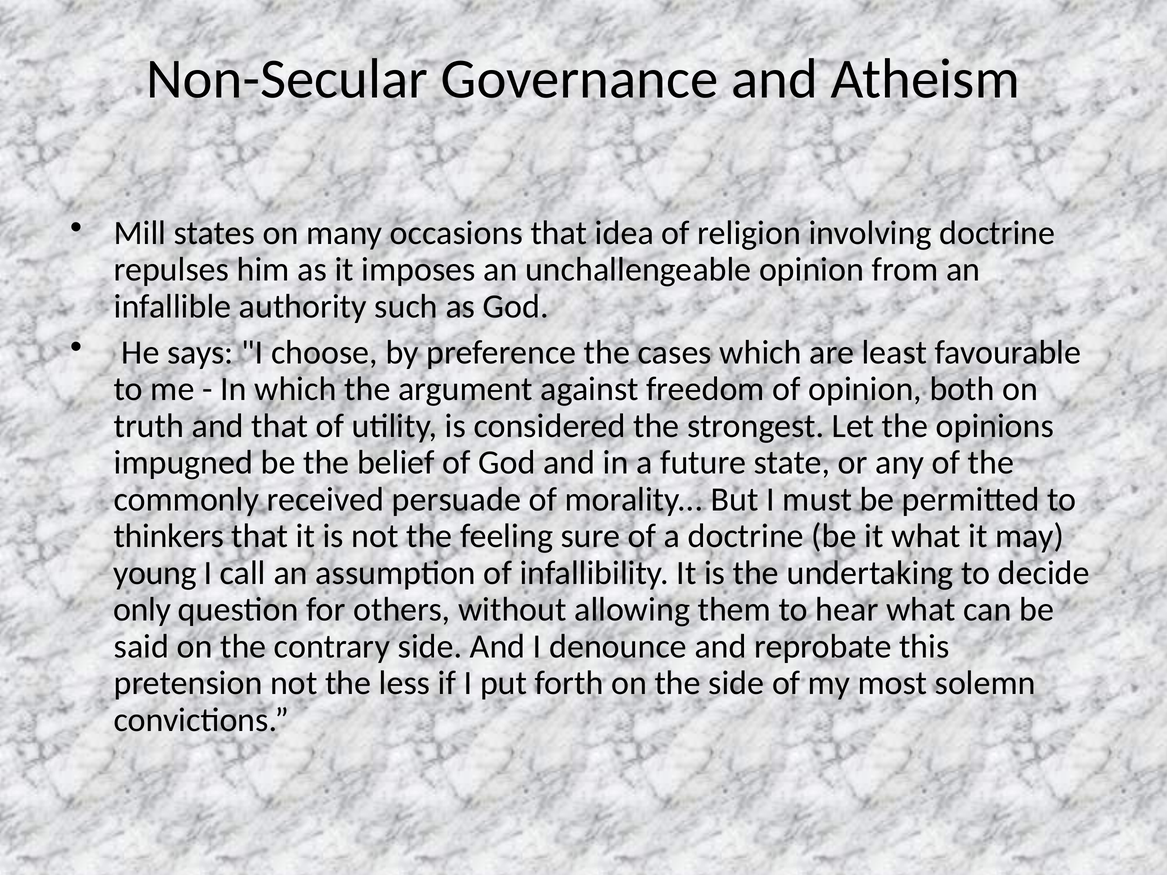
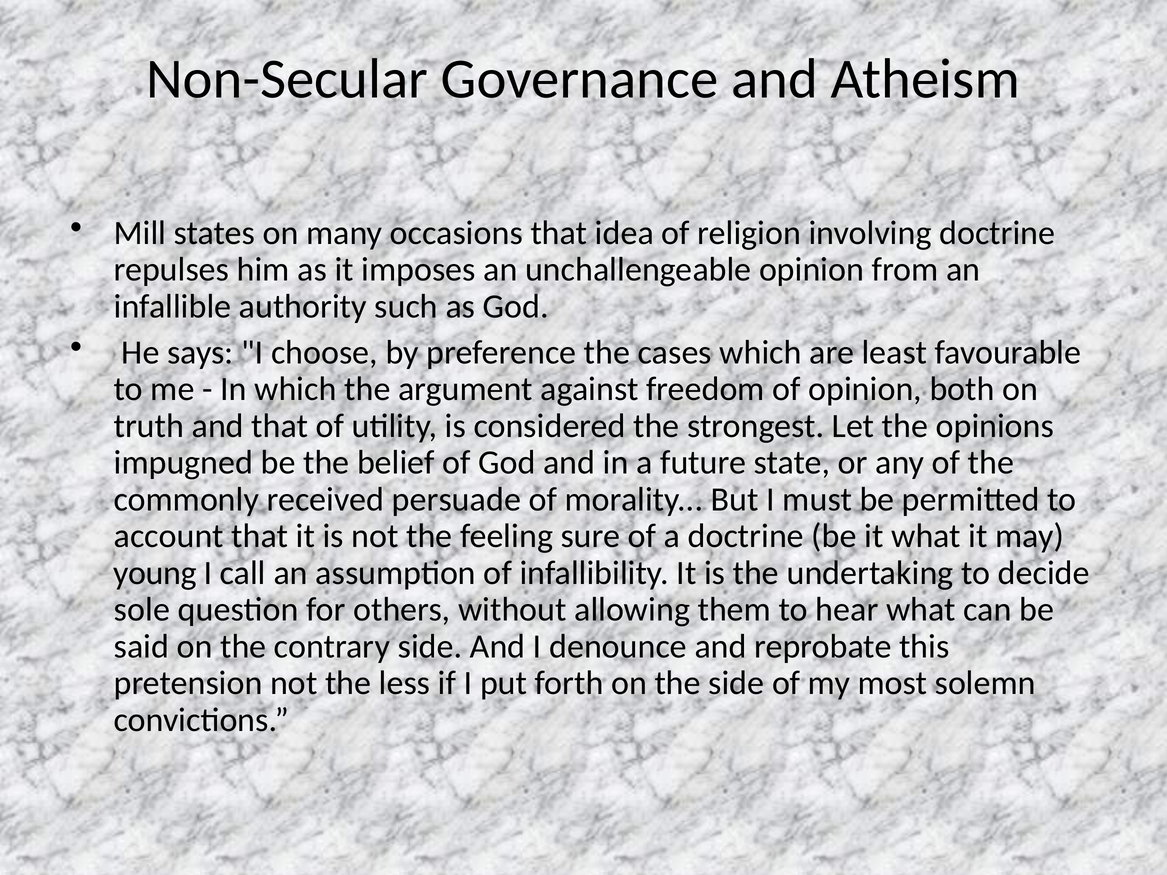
thinkers: thinkers -> account (169, 536)
only: only -> sole (142, 610)
